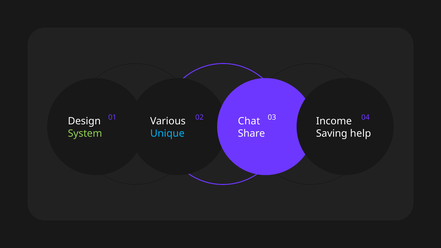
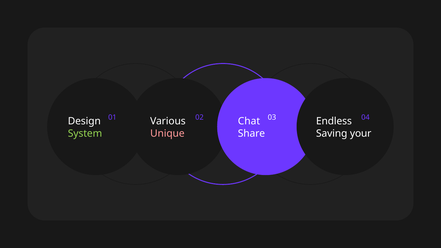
Income: Income -> Endless (334, 121)
Unique colour: light blue -> pink (167, 133)
help: help -> your (361, 133)
